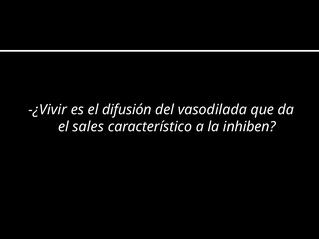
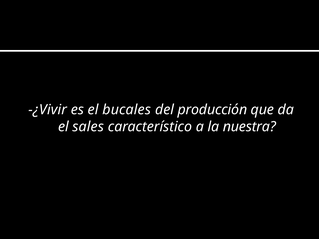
difusión: difusión -> bucales (127, 110)
vasodilada: vasodilada -> producción (212, 110)
inhiben: inhiben -> nuestra (249, 127)
